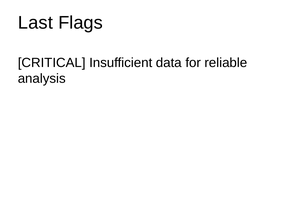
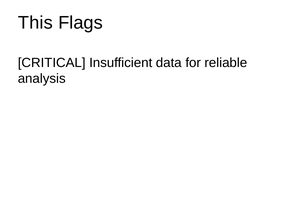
Last: Last -> This (35, 23)
